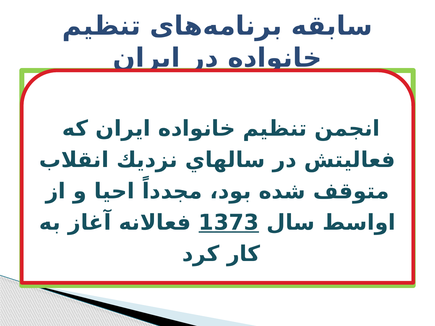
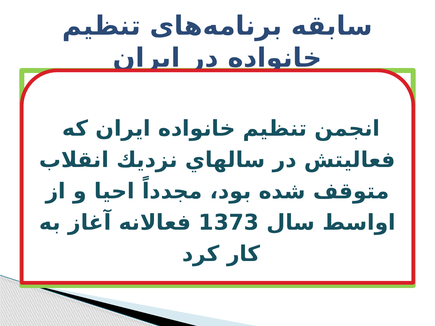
1373 underline: present -> none (229, 223)
